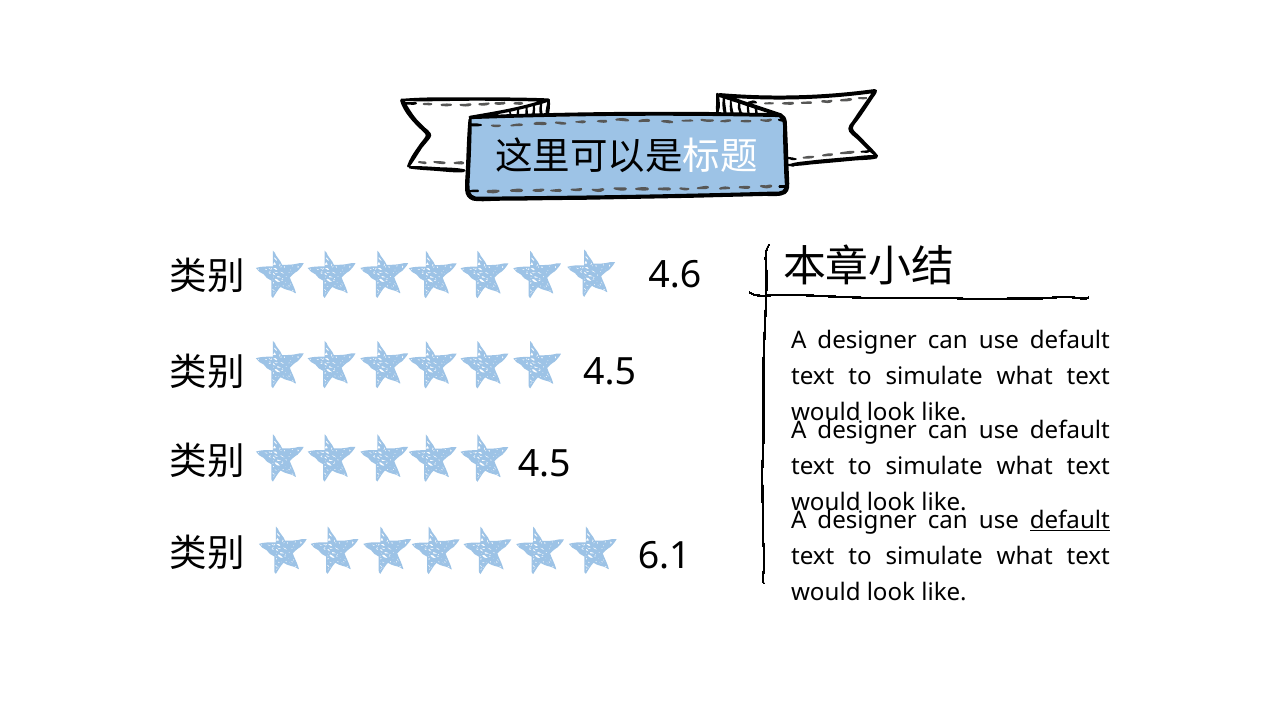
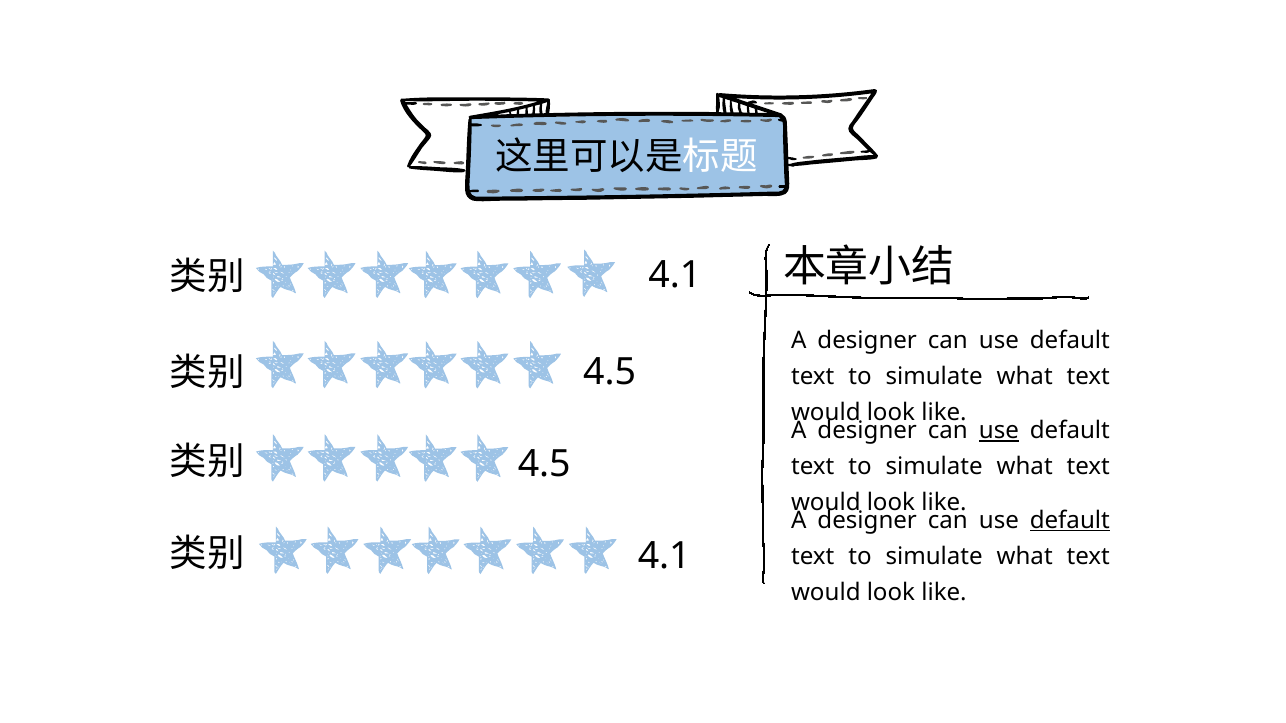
4.6: 4.6 -> 4.1 (675, 276)
use underline: none -> present (999, 431)
6.1: 6.1 -> 4.1 (664, 556)
